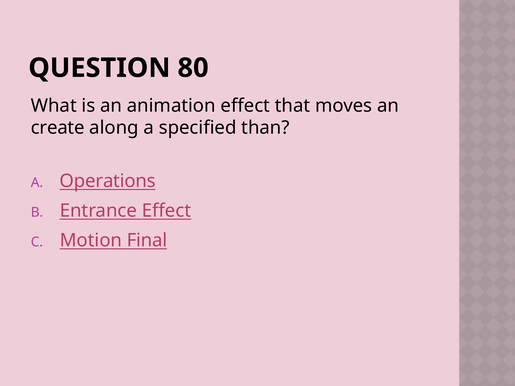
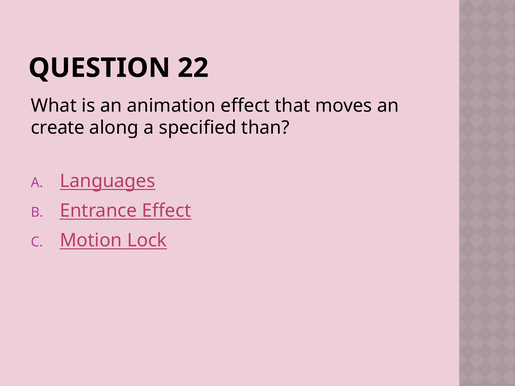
80: 80 -> 22 (193, 68)
Operations: Operations -> Languages (108, 181)
Final: Final -> Lock (147, 241)
